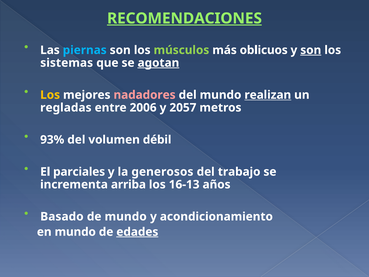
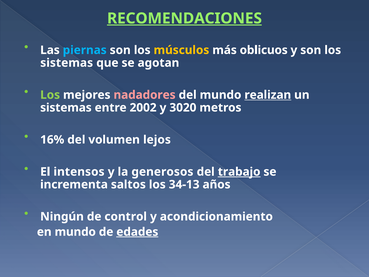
músculos colour: light green -> yellow (181, 50)
son underline: present -> none (311, 50)
agotan underline: present -> none (158, 63)
Los colour: yellow -> light green (50, 95)
regladas: regladas -> sistemas (66, 108)
2006: 2006 -> 2002 (143, 108)
2057: 2057 -> 3020 (183, 108)
93%: 93% -> 16% (52, 140)
débil: débil -> lejos (157, 140)
parciales: parciales -> intensos (79, 172)
trabajo underline: none -> present (239, 172)
arriba: arriba -> saltos (128, 184)
16-13: 16-13 -> 34-13 (184, 184)
Basado: Basado -> Ningún (62, 216)
de mundo: mundo -> control (126, 216)
